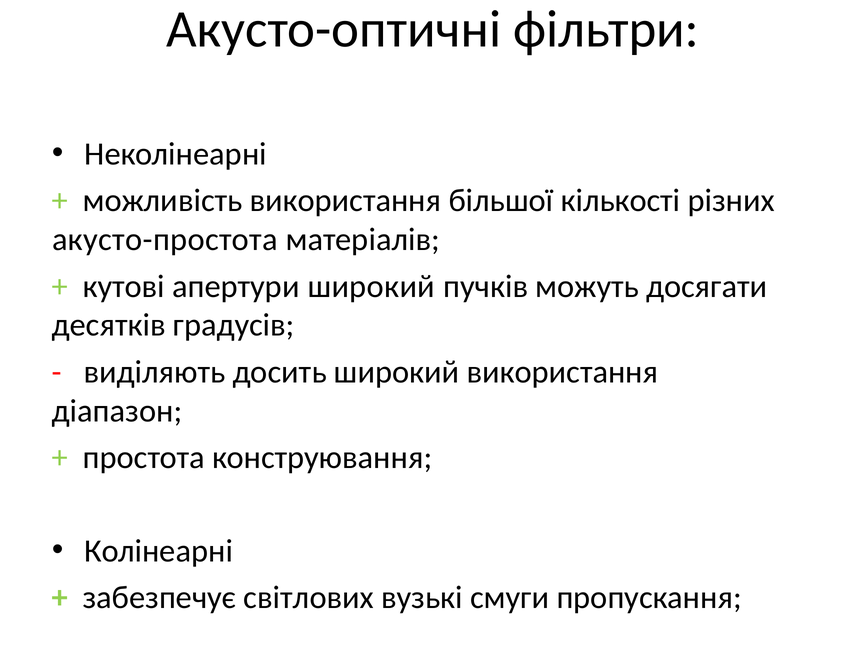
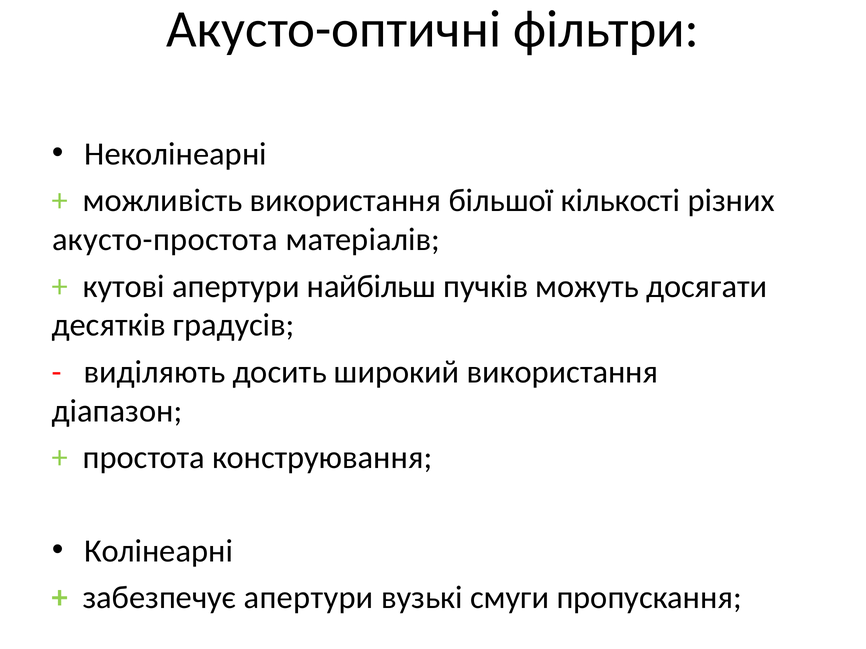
апертури широкий: широкий -> найбільш (372, 287)
забезпечує світлових: світлових -> апертури (309, 598)
